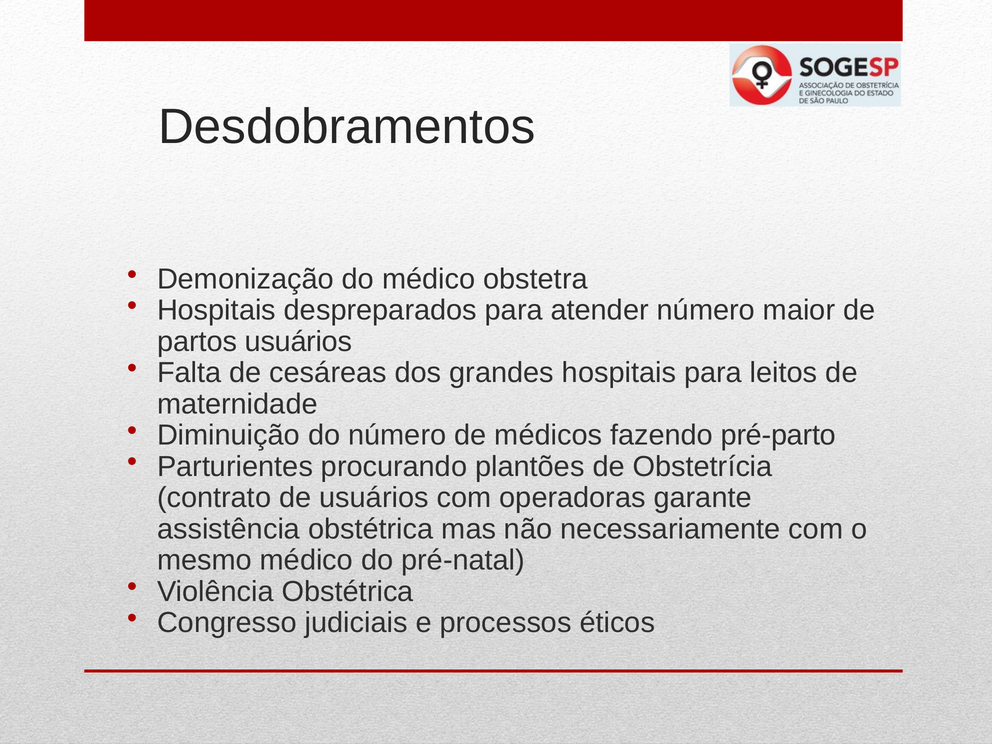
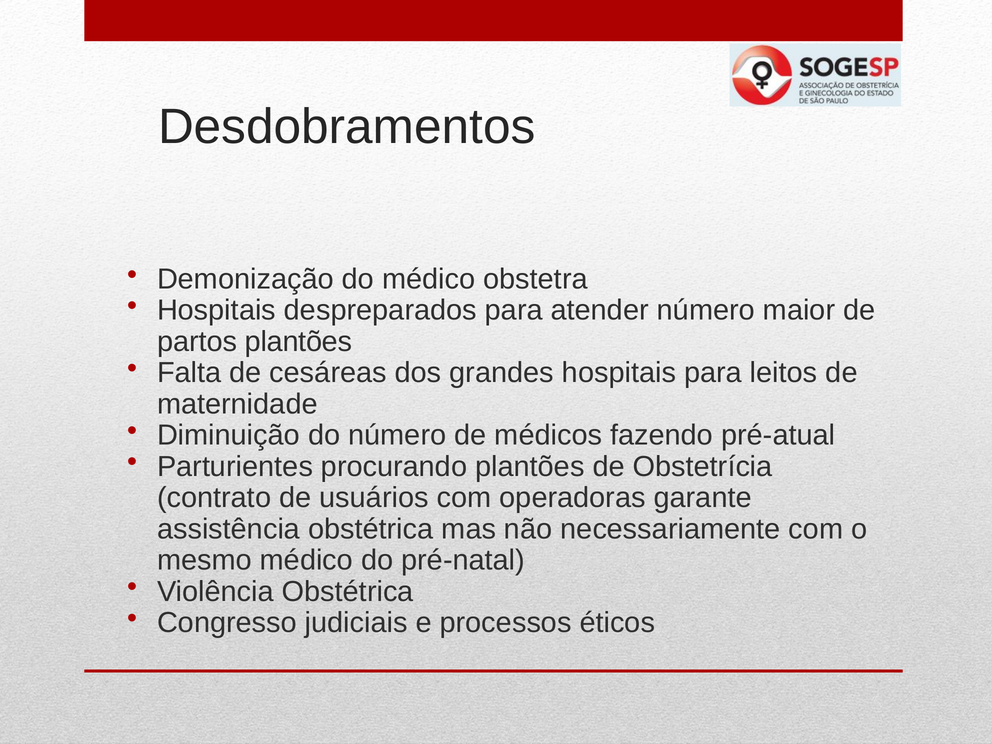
partos usuários: usuários -> plantões (299, 342)
pré-parto: pré-parto -> pré-atual (778, 435)
